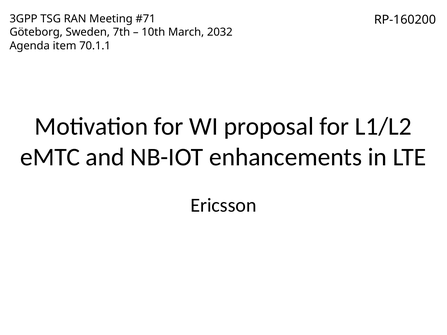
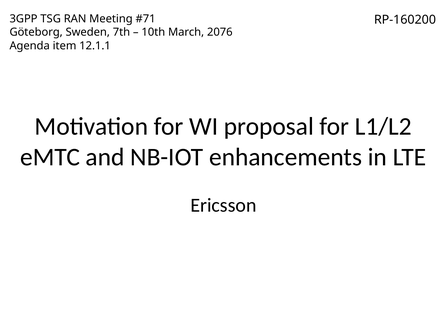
2032: 2032 -> 2076 (220, 32)
70.1.1: 70.1.1 -> 12.1.1 (95, 46)
